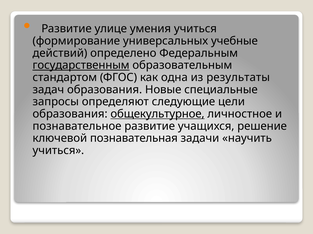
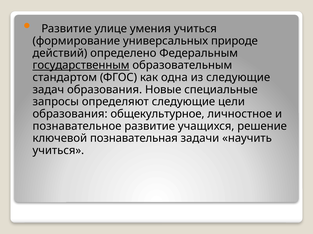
учебные: учебные -> природе (234, 41)
из результаты: результаты -> следующие (238, 78)
общекультурное underline: present -> none (158, 114)
